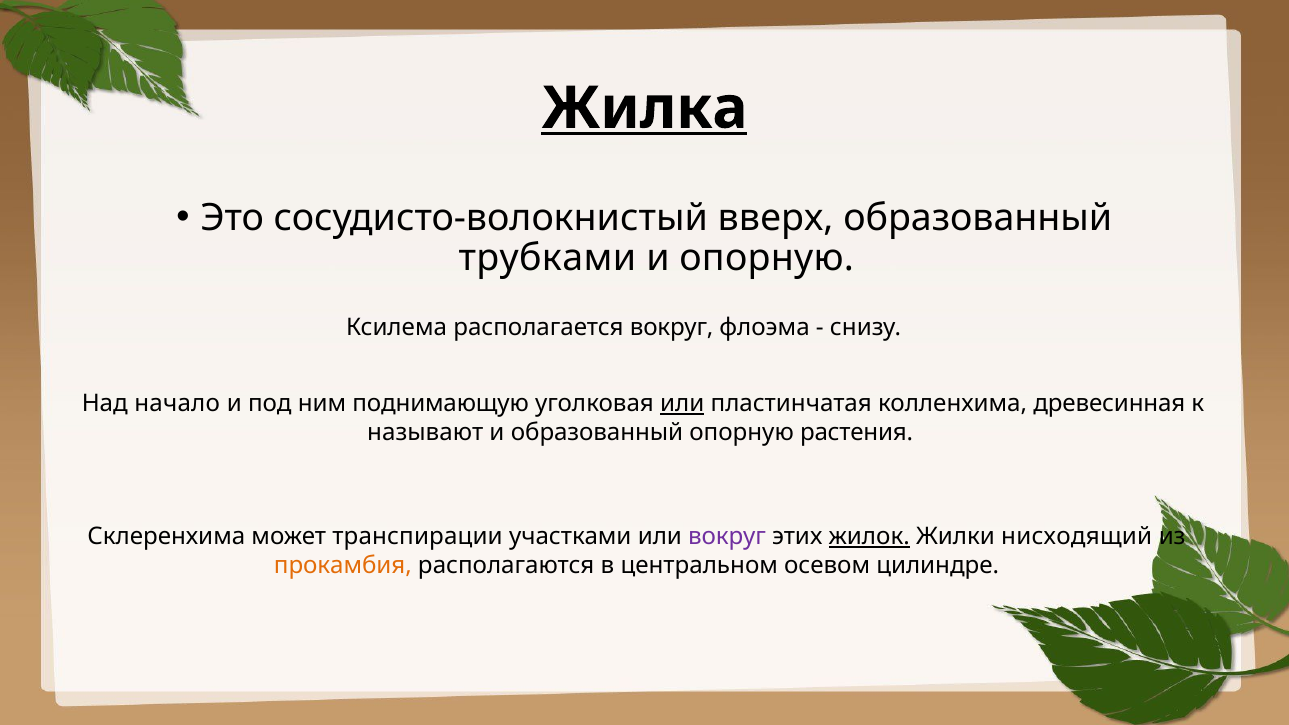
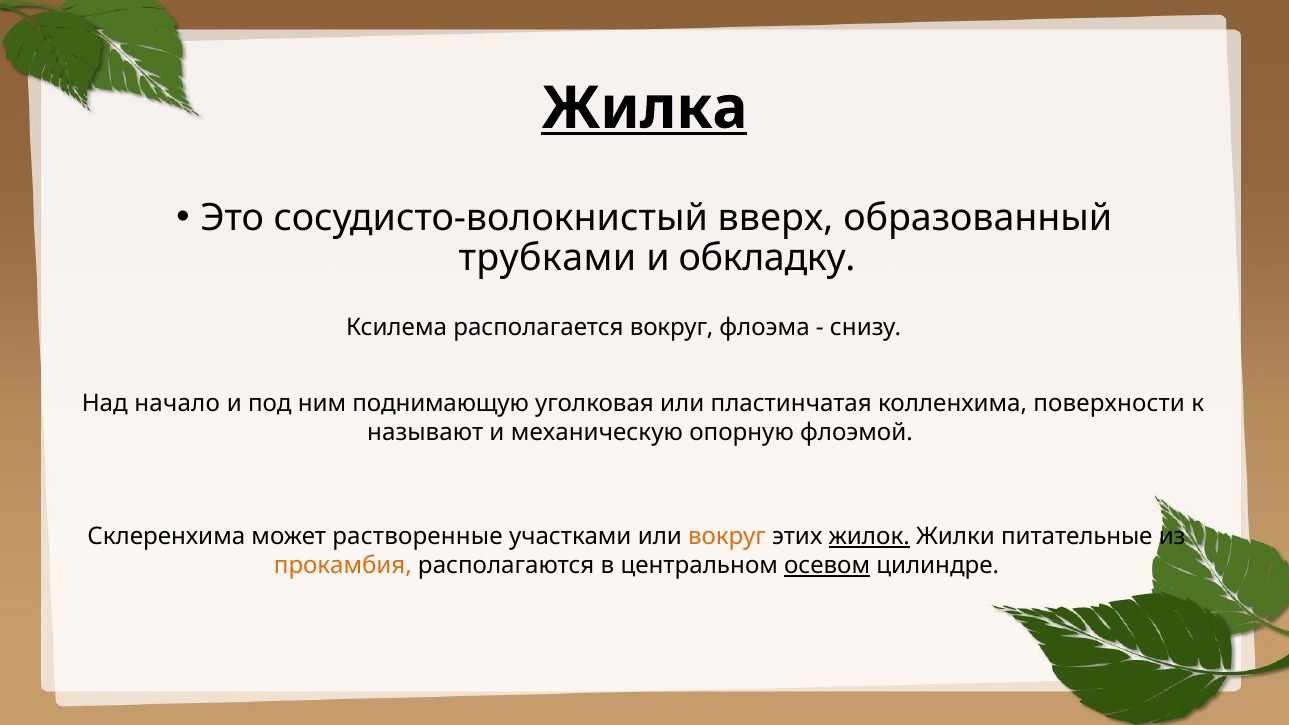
и опорную: опорную -> обкладку (767, 259)
или underline: present -> none (682, 403)
древесинная: древесинная -> поверхности (1109, 403)
и образованный: образованный -> механическую (597, 432)
растения: растения -> флоэмой (856, 432)
транспирации: транспирации -> растворенные (418, 537)
вокруг colour: purple -> orange (727, 537)
нисходящий: нисходящий -> питательные (1077, 537)
осевом underline: none -> present (827, 566)
